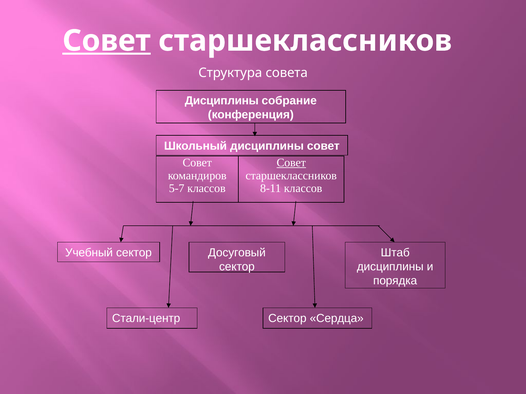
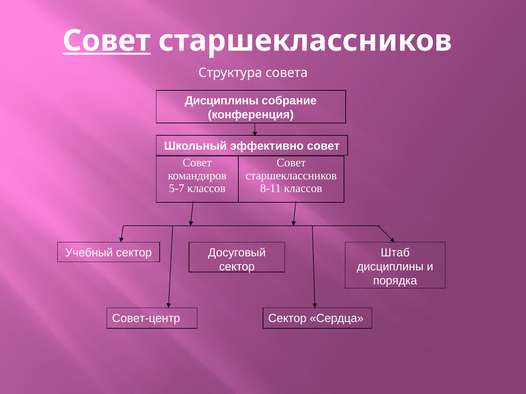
Школьный дисциплины: дисциплины -> эффективно (267, 146)
Совет underline: present -> none (291, 163)
Стали-центр: Стали-центр -> Совет-центр (146, 319)
